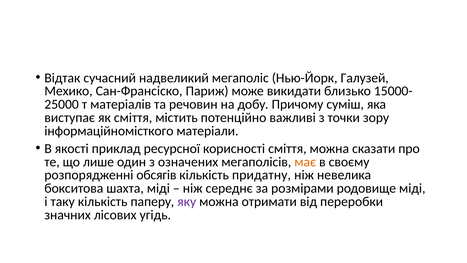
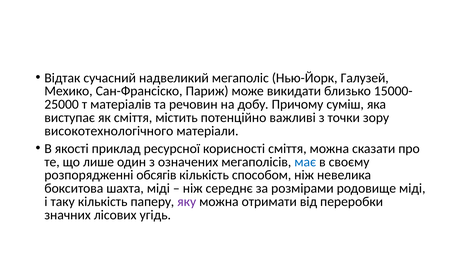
інформаційномісткого: інформаційномісткого -> високотехнологічного (109, 131)
має colour: orange -> blue (305, 162)
придатну: придатну -> способом (262, 175)
